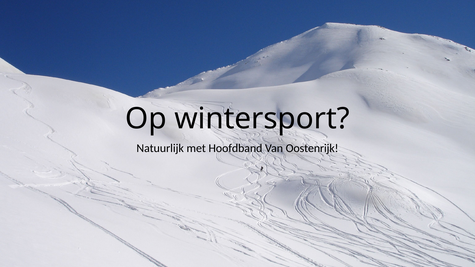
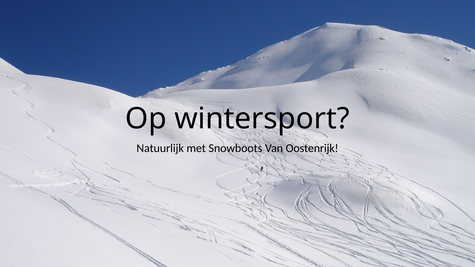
Hoofdband: Hoofdband -> Snowboots (235, 148)
